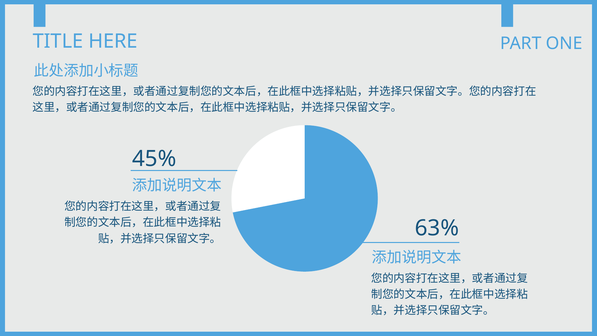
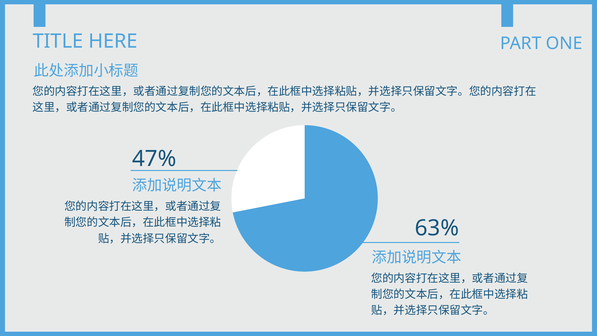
45%: 45% -> 47% (154, 159)
